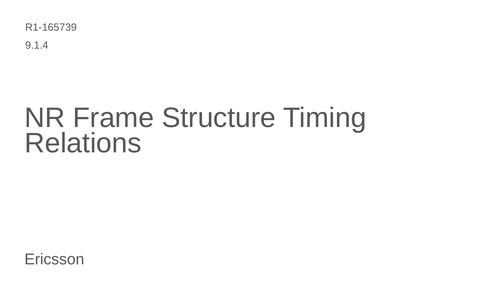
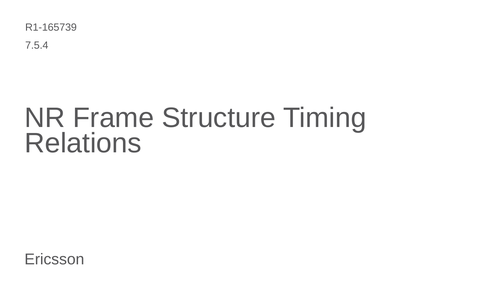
9.1.4: 9.1.4 -> 7.5.4 (37, 45)
